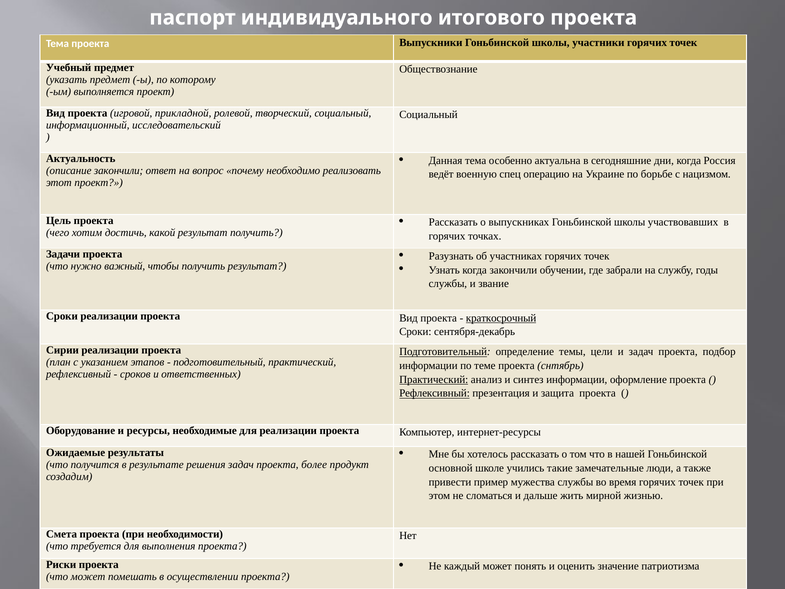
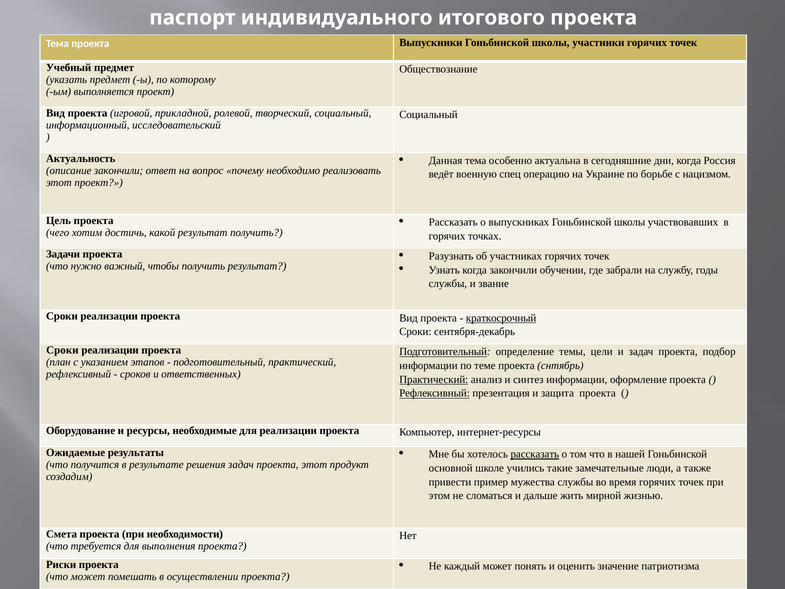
Сирии: Сирии -> Сроки (62, 350)
рассказать underline: none -> present (535, 454)
проекта более: более -> этот (314, 464)
